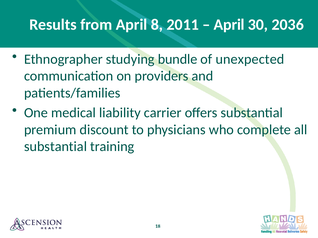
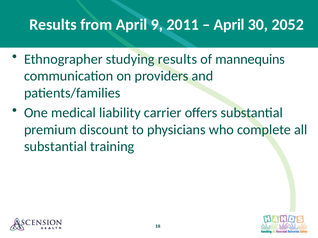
8: 8 -> 9 (157, 25)
2036: 2036 -> 2052 (288, 25)
studying bundle: bundle -> results (177, 59)
unexpected: unexpected -> mannequins (250, 59)
